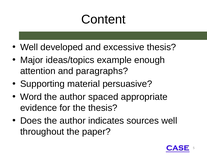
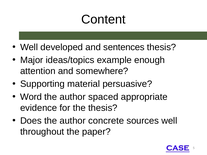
excessive: excessive -> sentences (124, 47)
paragraphs: paragraphs -> somewhere (102, 71)
indicates: indicates -> concrete (106, 121)
